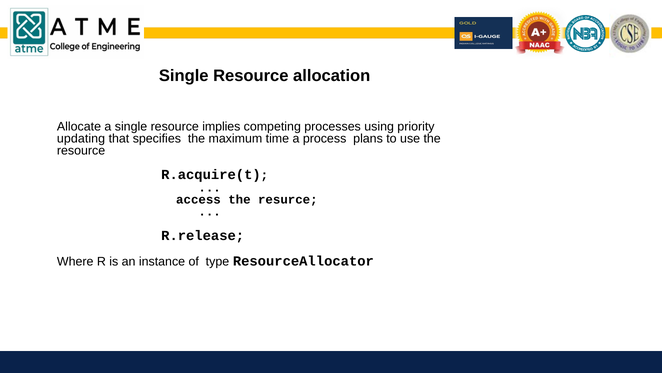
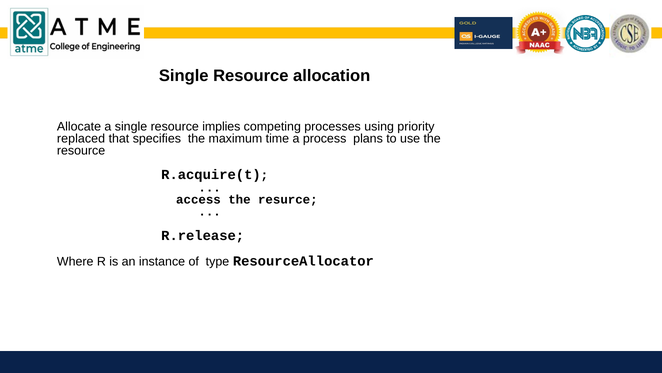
updating: updating -> replaced (81, 138)
